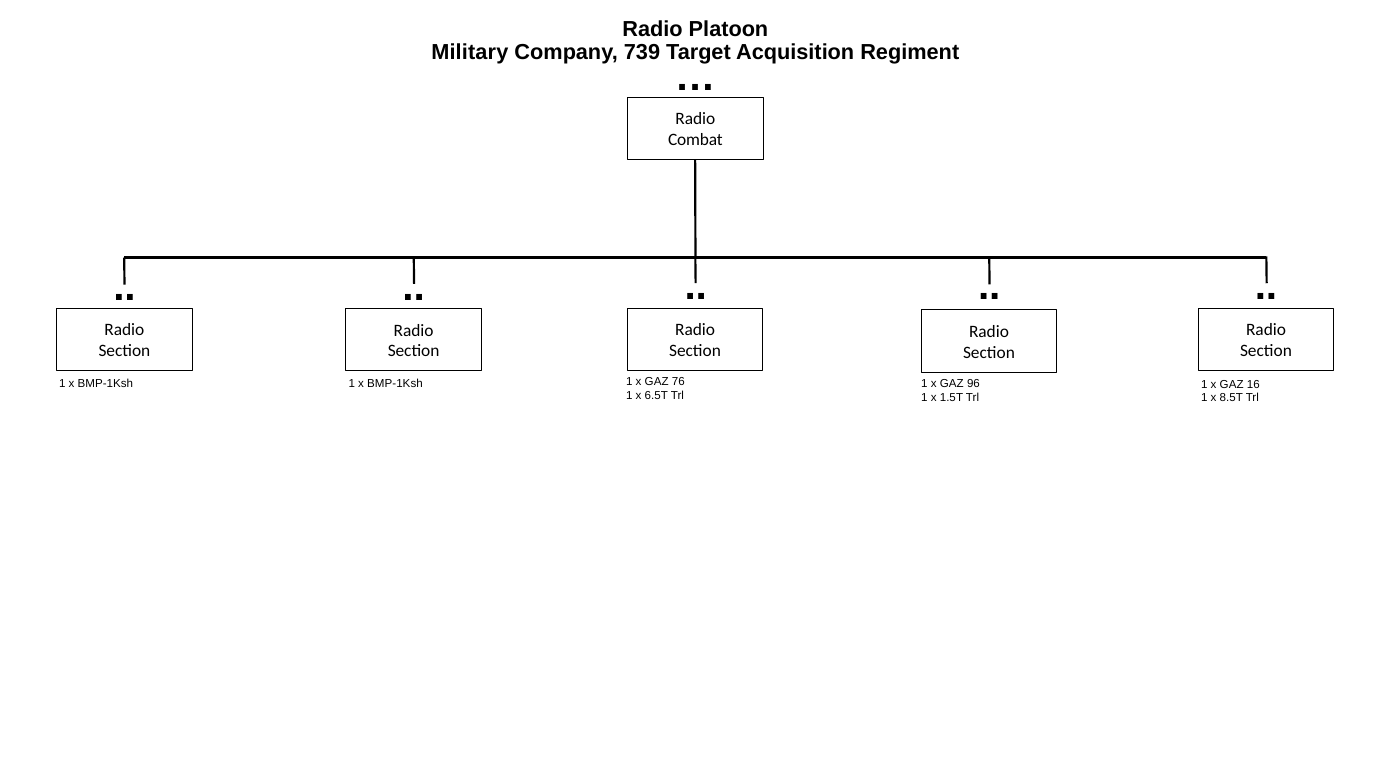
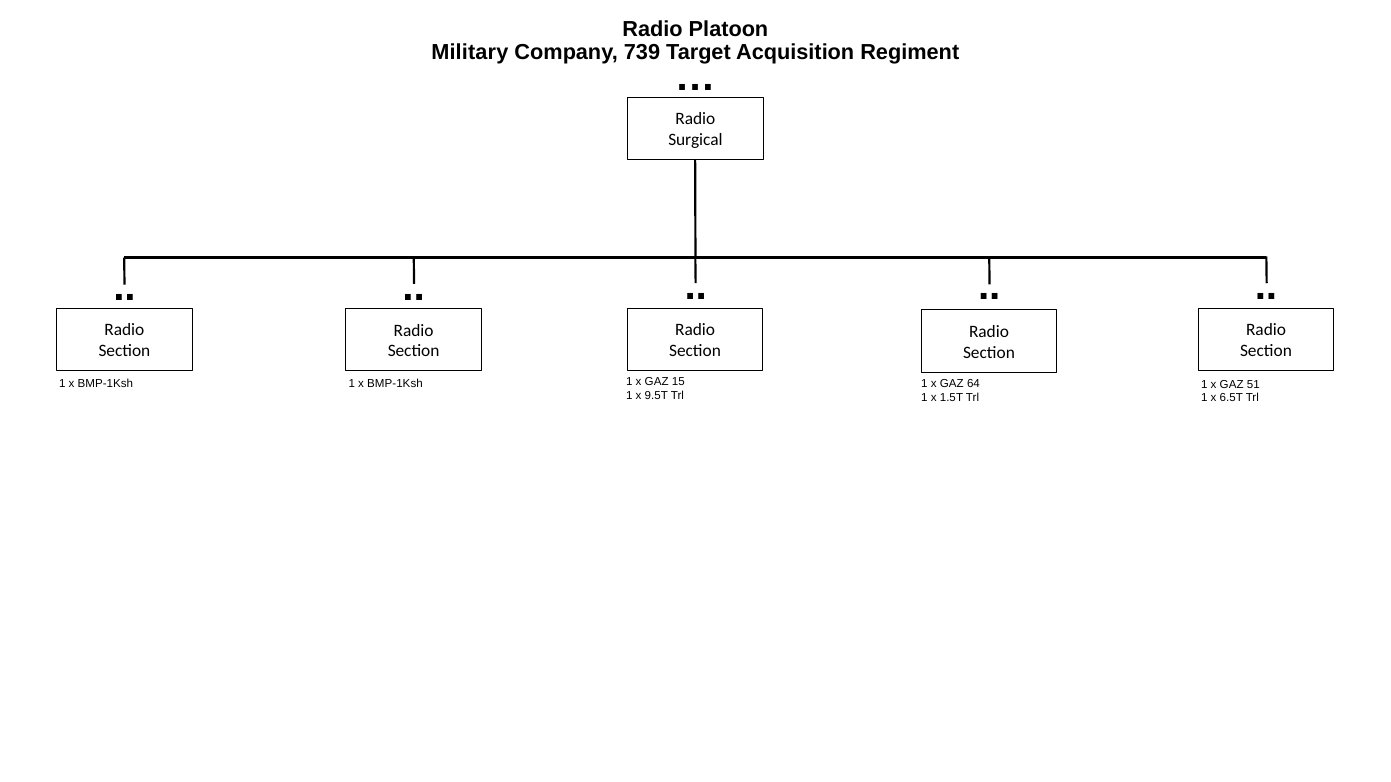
Combat: Combat -> Surgical (695, 140)
76: 76 -> 15 (678, 382)
96: 96 -> 64 (973, 384)
16: 16 -> 51 (1253, 384)
6.5T: 6.5T -> 9.5T (656, 396)
8.5T: 8.5T -> 6.5T (1231, 398)
